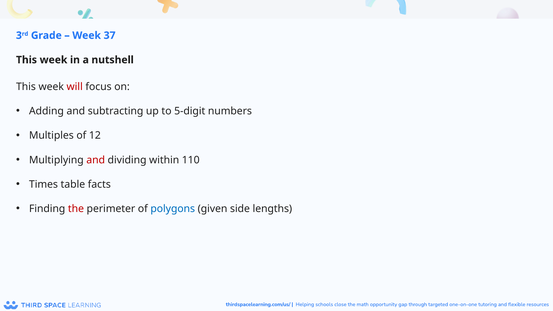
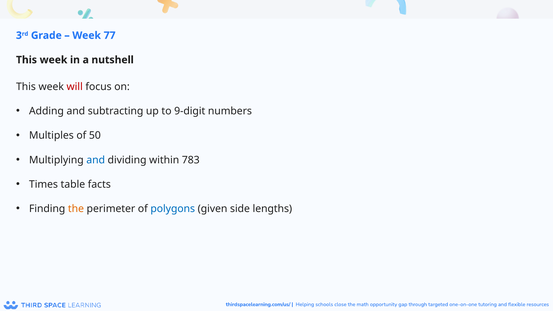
37: 37 -> 77 (110, 35)
5-digit: 5-digit -> 9-digit (190, 111)
12: 12 -> 50 (95, 136)
and colour: red -> blue (96, 160)
110: 110 -> 783 (191, 160)
the colour: red -> orange (76, 209)
